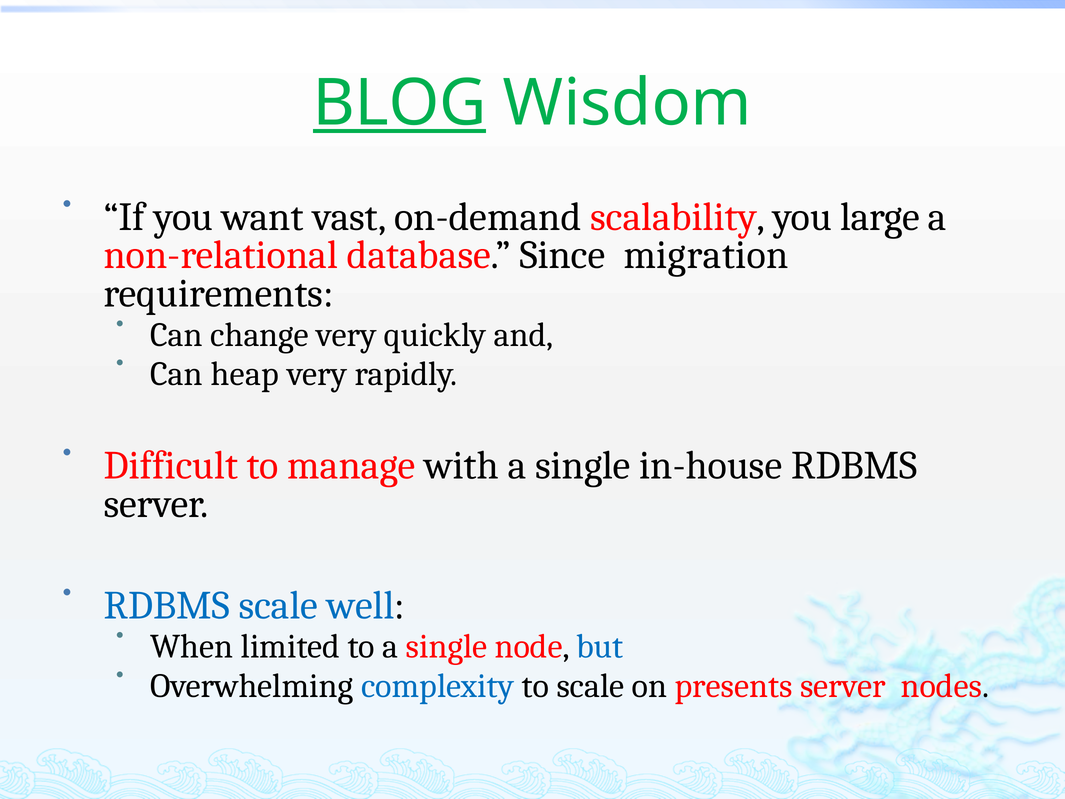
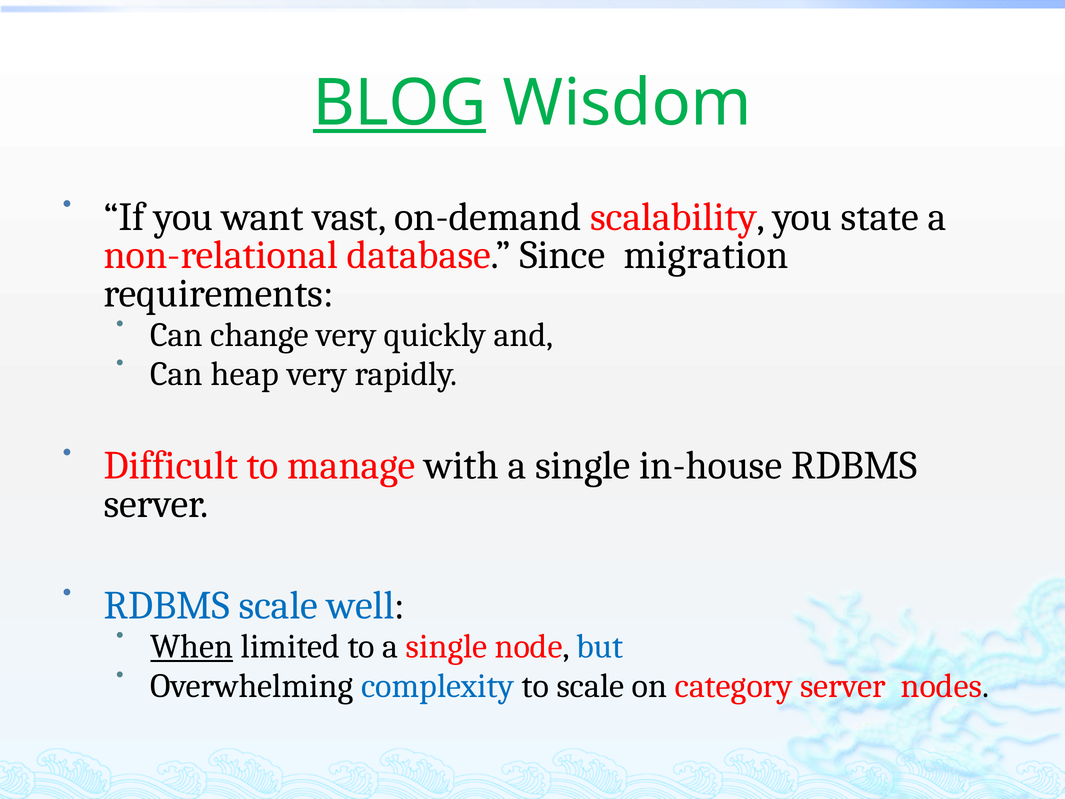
large: large -> state (880, 217)
When underline: none -> present (192, 646)
presents: presents -> category (734, 686)
